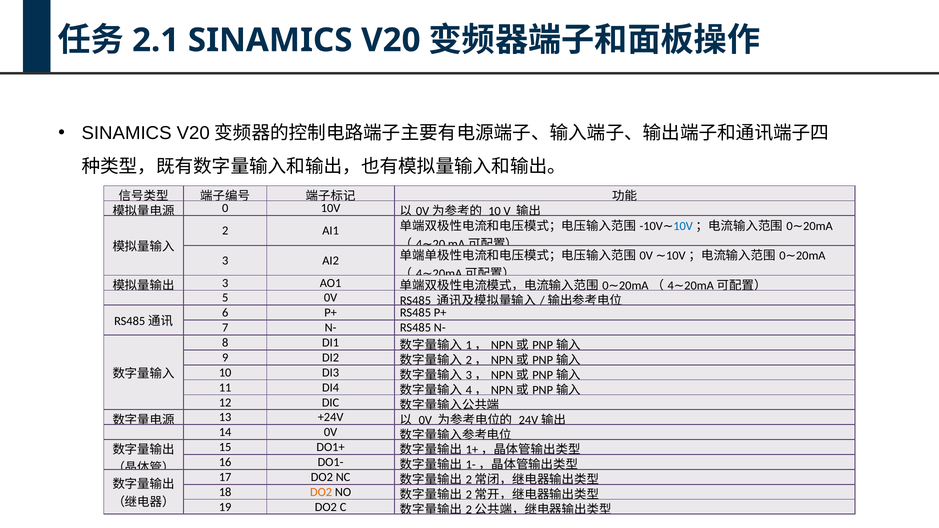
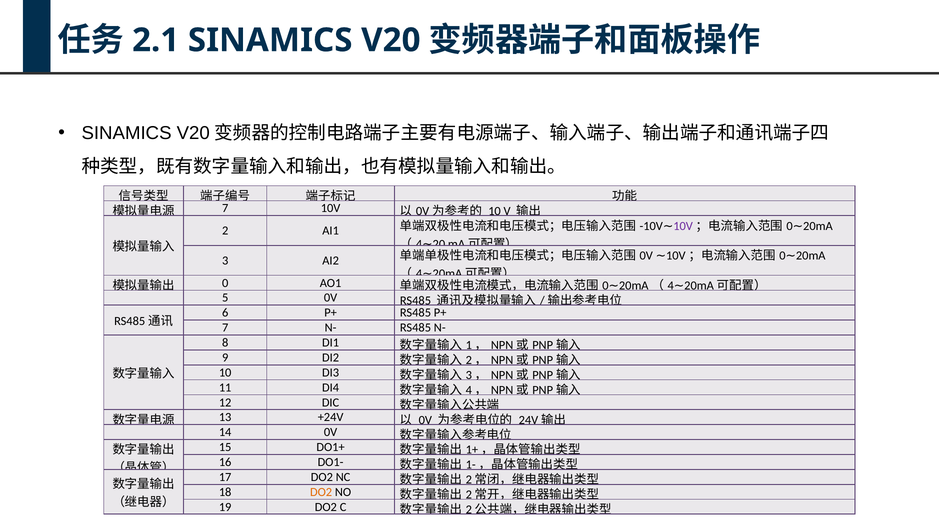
0: 0 -> 7 (225, 208)
10V colour: blue -> purple (683, 226)
3: 3 -> 0 (225, 283)
